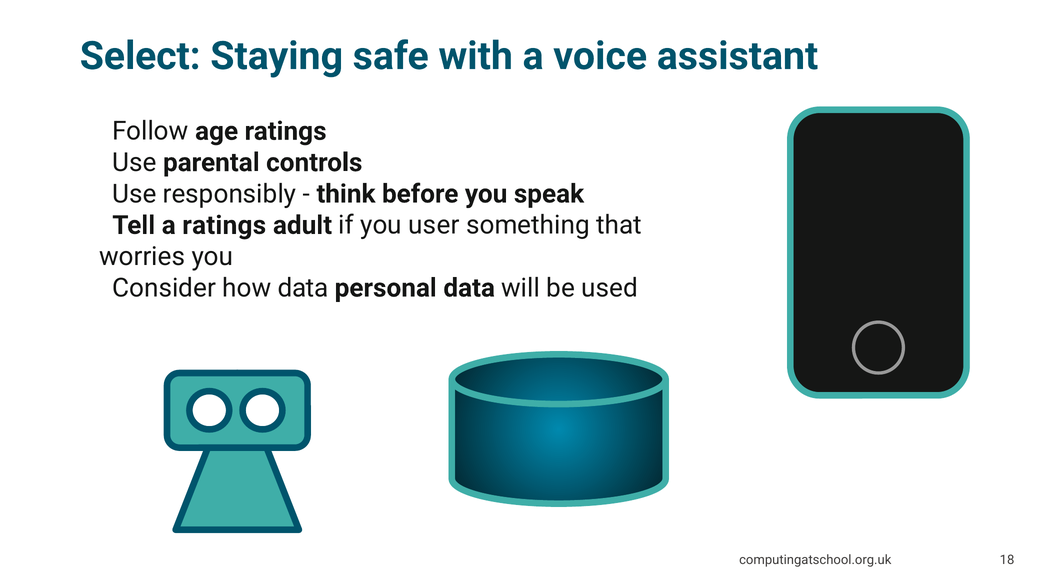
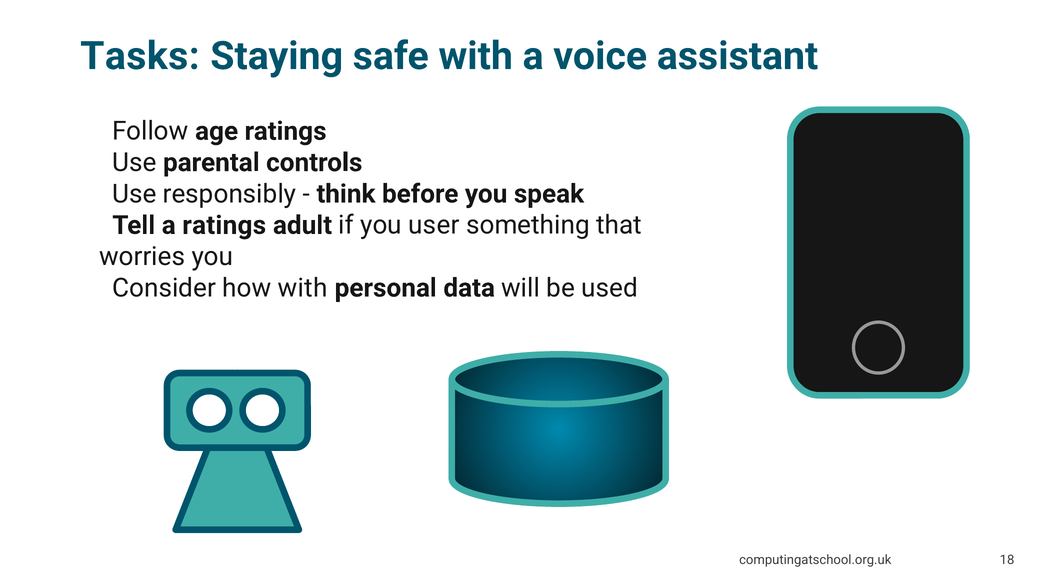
Select: Select -> Tasks (140, 56)
how data: data -> with (303, 288)
